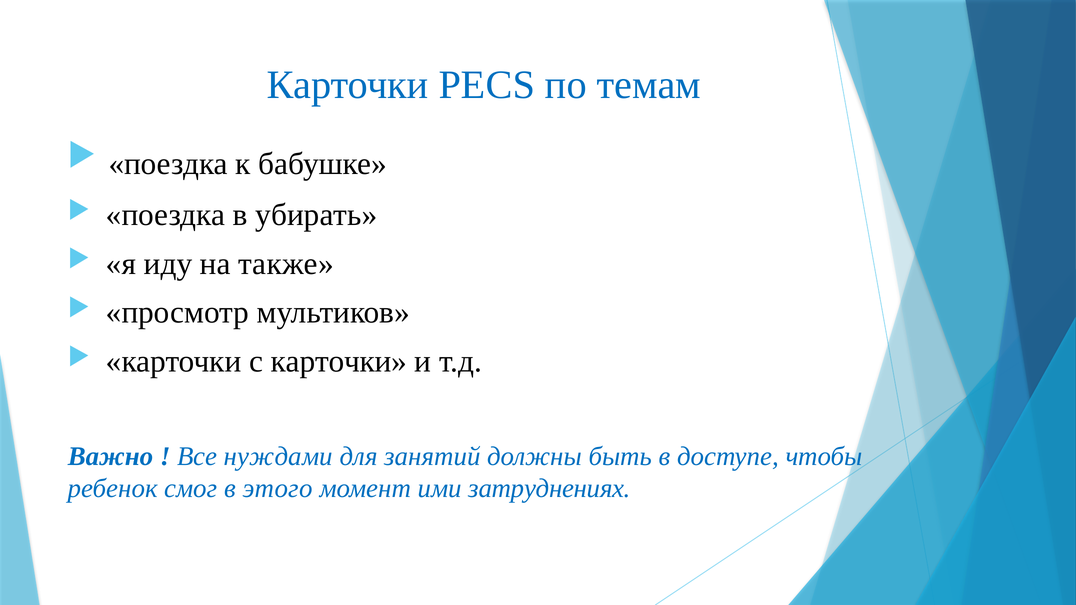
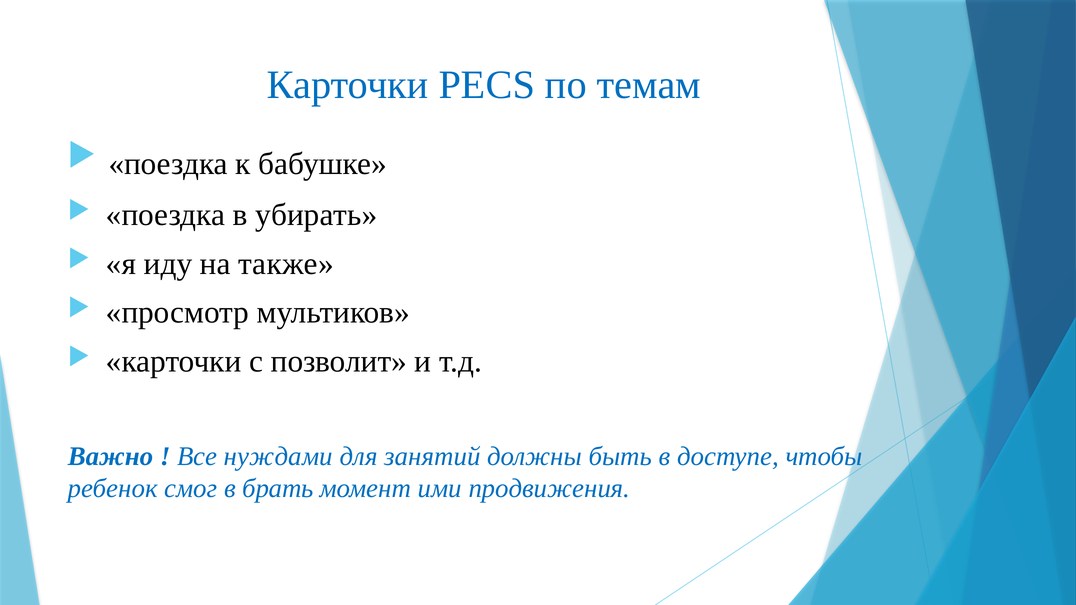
с карточки: карточки -> позволит (339, 362)
этого: этого -> брать (278, 489)
затруднениях: затруднениях -> продвижения (549, 489)
